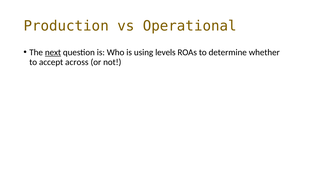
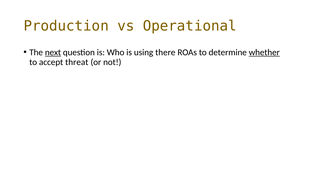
levels: levels -> there (165, 52)
whether underline: none -> present (264, 52)
across: across -> threat (77, 62)
